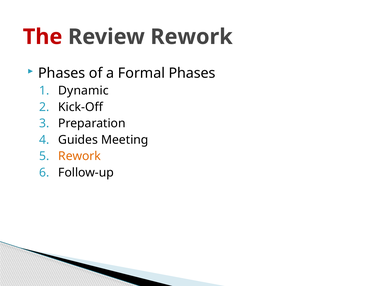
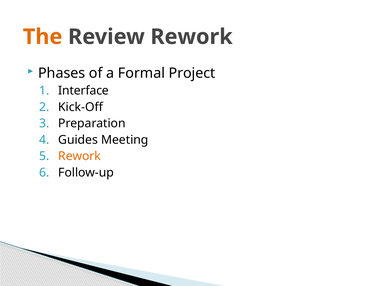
The colour: red -> orange (43, 37)
Formal Phases: Phases -> Project (192, 73)
Dynamic: Dynamic -> Interface (84, 91)
